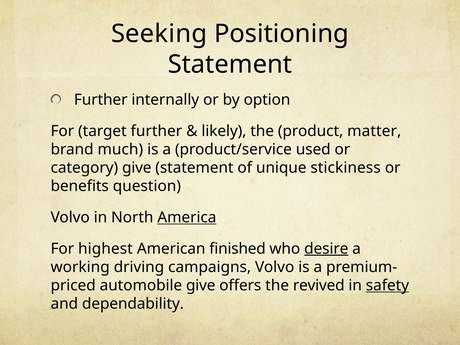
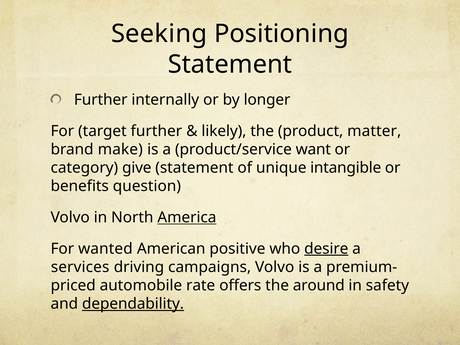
option: option -> longer (267, 100)
much: much -> make (120, 149)
used: used -> want (313, 149)
stickiness: stickiness -> intangible (346, 168)
highest: highest -> wanted (105, 249)
finished: finished -> positive (237, 249)
working: working -> services (80, 267)
automobile give: give -> rate (201, 285)
revived: revived -> around (319, 285)
safety underline: present -> none (387, 285)
dependability underline: none -> present (133, 304)
